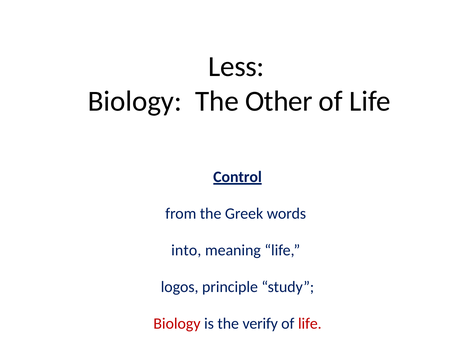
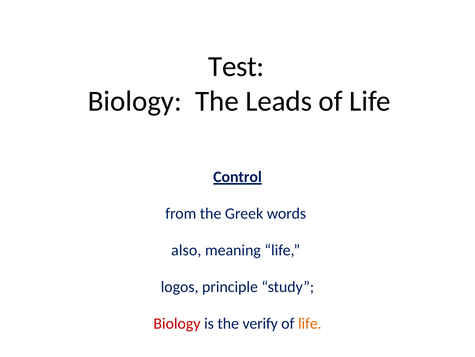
Less: Less -> Test (236, 66)
Other: Other -> Leads (279, 101)
into: into -> also (186, 250)
life colour: red -> orange (310, 323)
